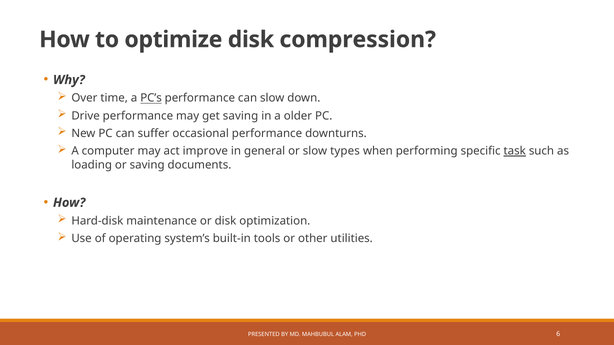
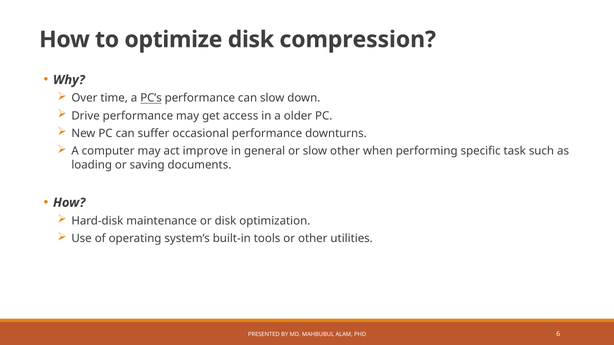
get saving: saving -> access (241, 116)
slow types: types -> other (345, 151)
task underline: present -> none (515, 151)
